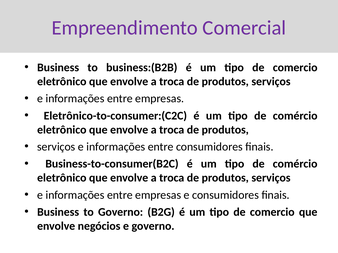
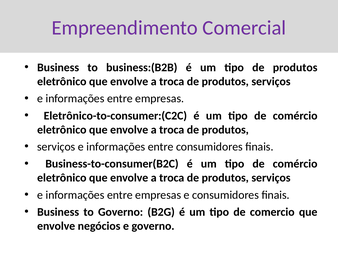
comercio: comercio -> produtos (295, 68)
